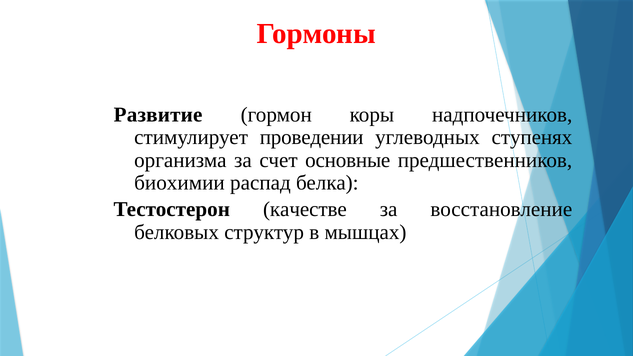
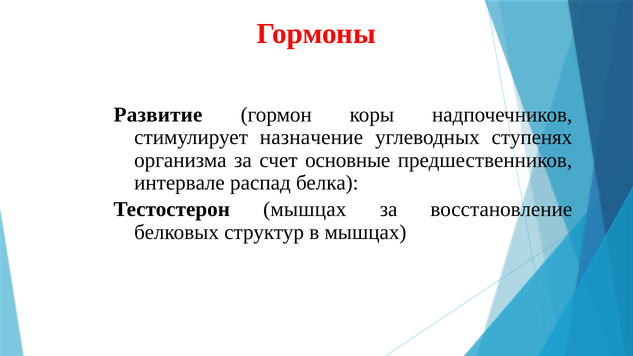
проведении: проведении -> назначение (311, 137)
биохимии: биохимии -> интервале (180, 183)
Тестостерон качестве: качестве -> мышцах (305, 209)
